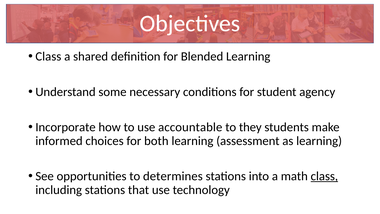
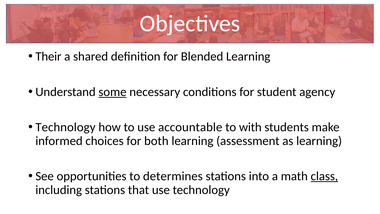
Class: Class -> Their (48, 56)
some underline: none -> present (112, 92)
Incorporate: Incorporate -> Technology (65, 127)
they: they -> with (250, 127)
